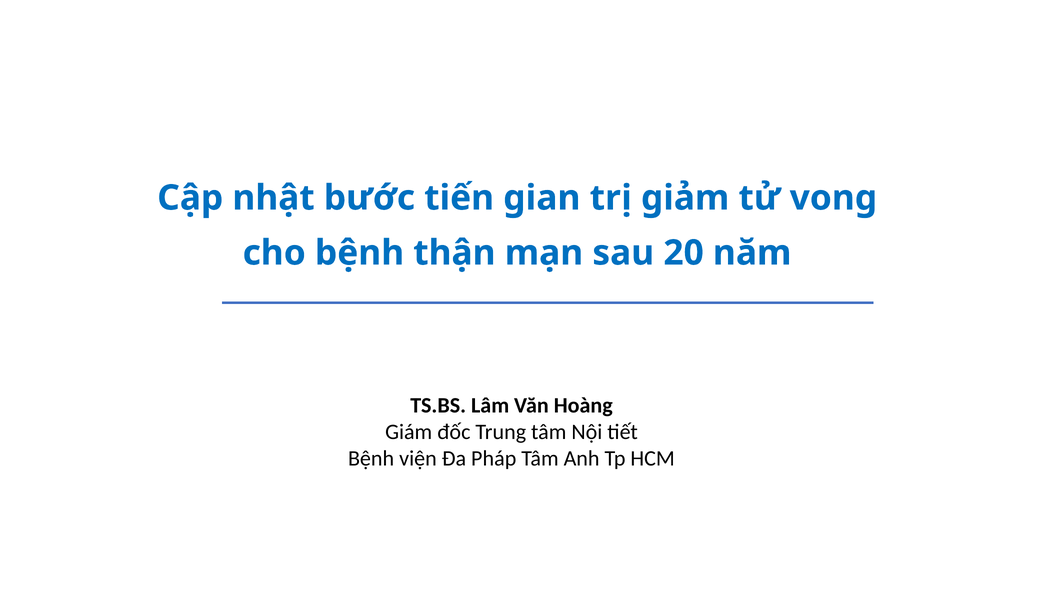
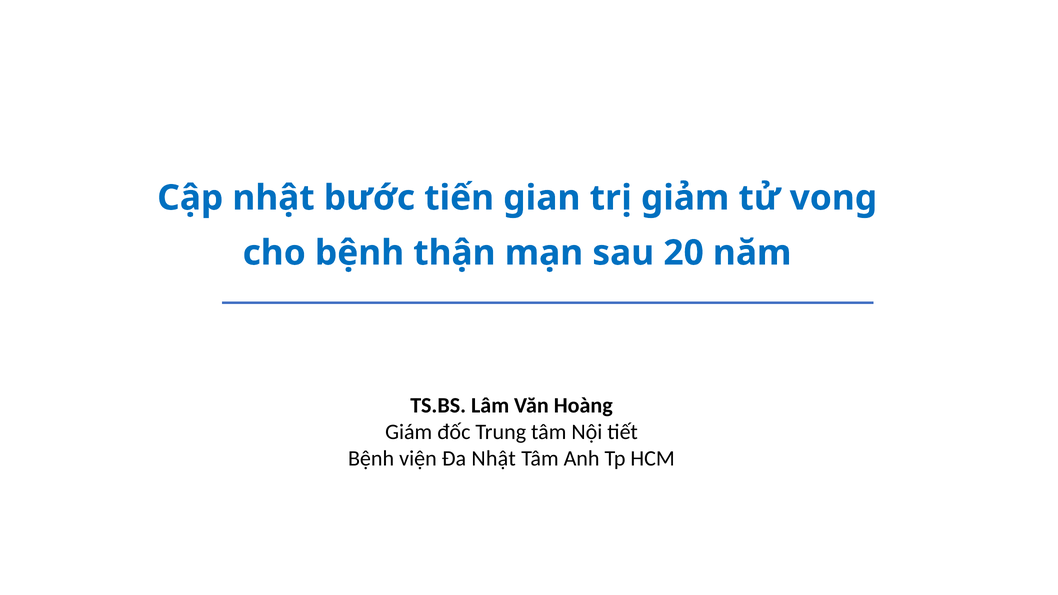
Đa Pháp: Pháp -> Nhật (494, 459)
